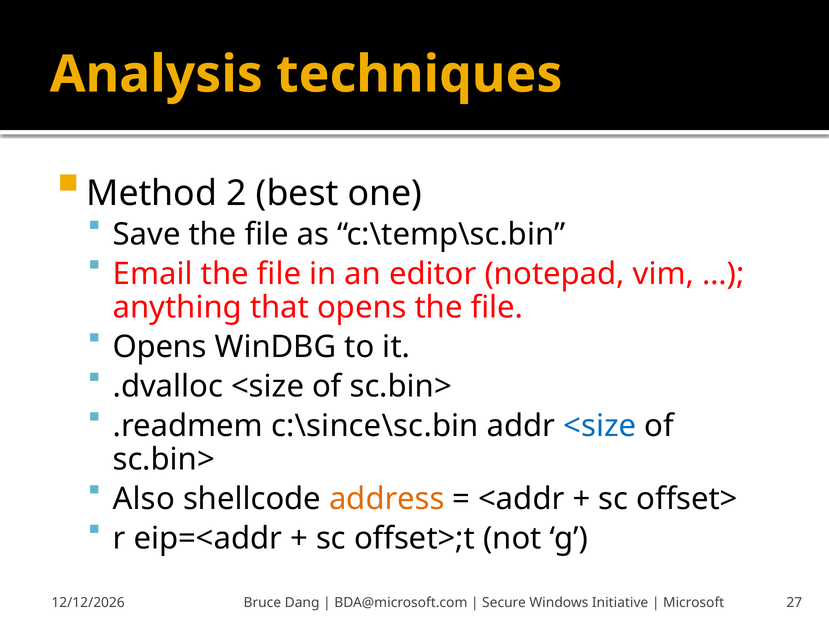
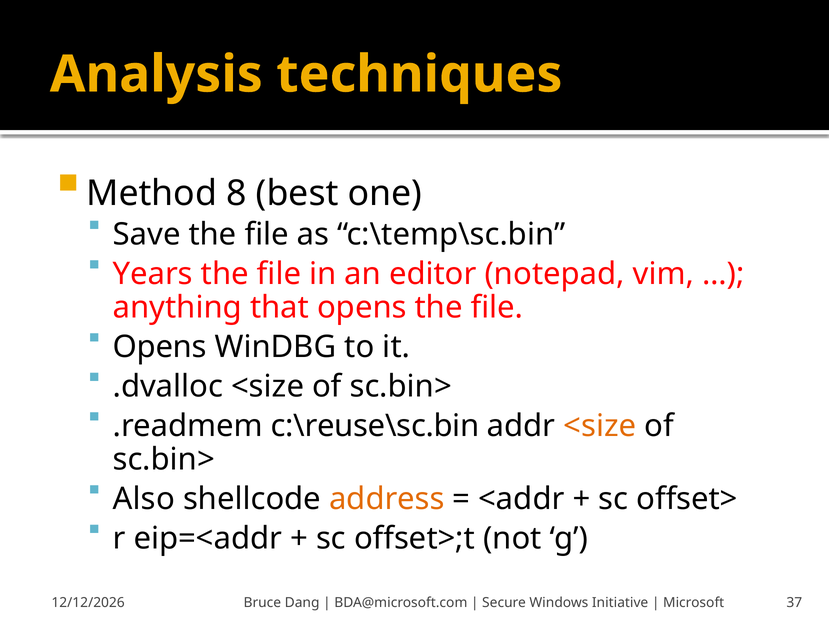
2: 2 -> 8 (236, 193)
Email: Email -> Years (153, 274)
c:\since\sc.bin: c:\since\sc.bin -> c:\reuse\sc.bin (375, 426)
<size colour: blue -> orange (600, 426)
27: 27 -> 37 (794, 603)
